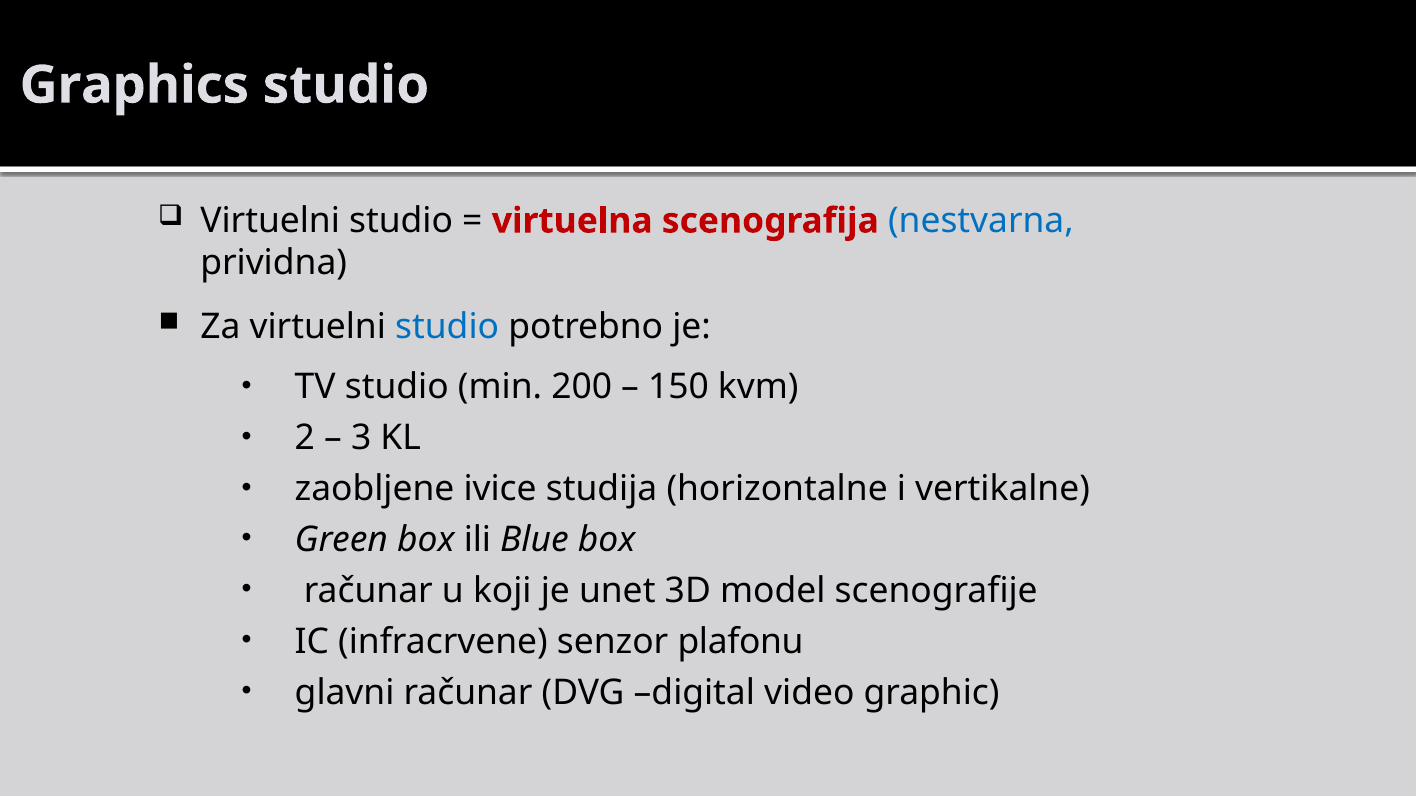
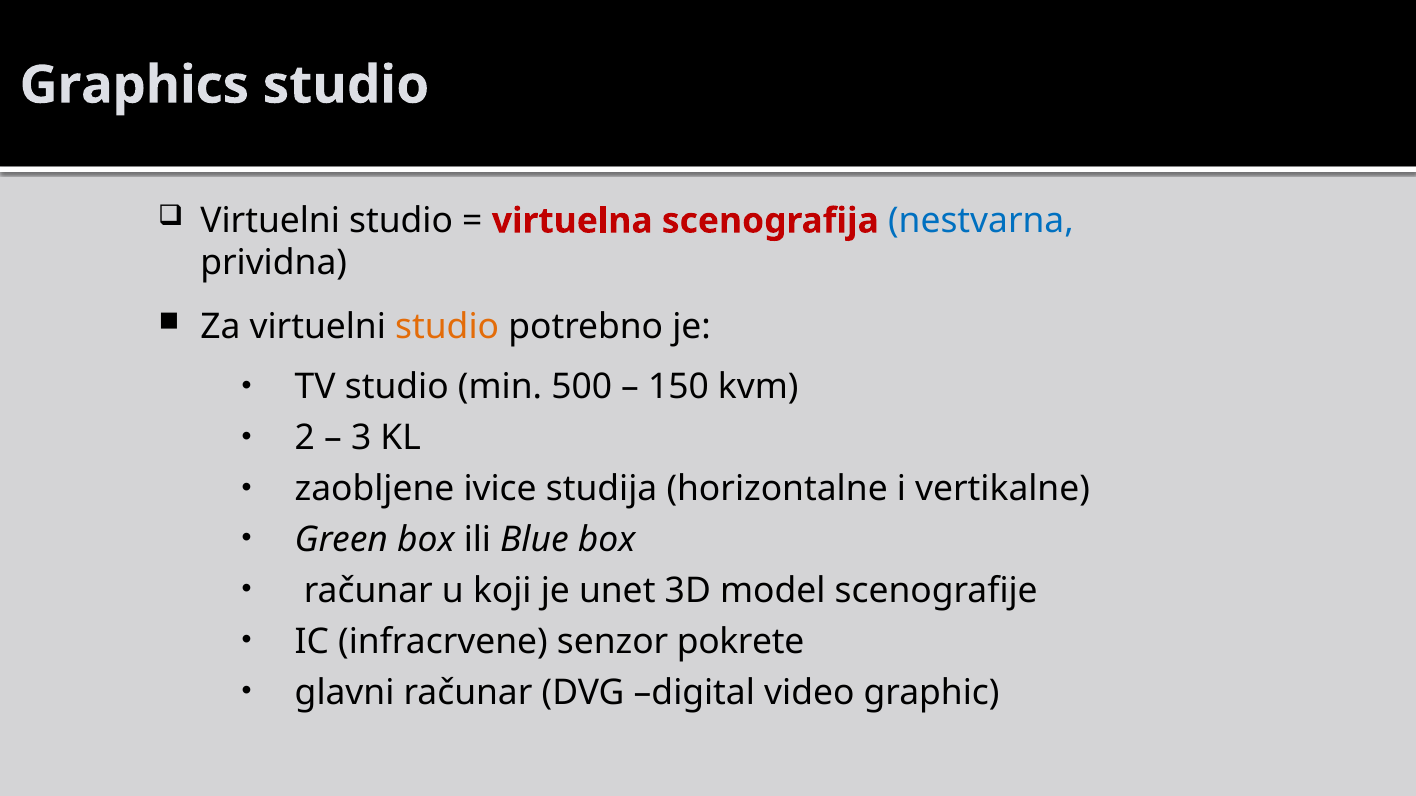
studio colour: blue -> orange (447, 327)
200: 200 -> 500 (582, 387)
plafonu: plafonu -> pokrete (741, 642)
